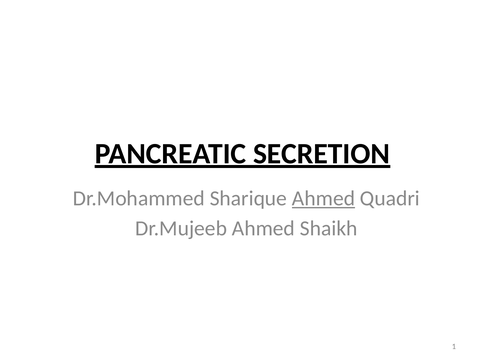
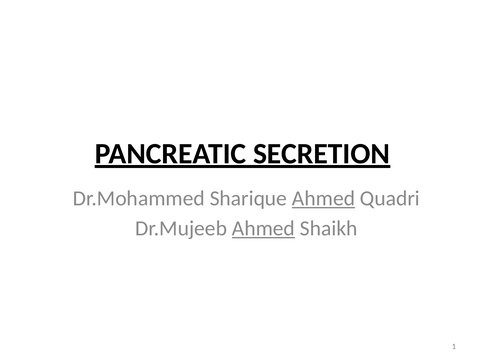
Ahmed underline: none -> present (263, 229)
